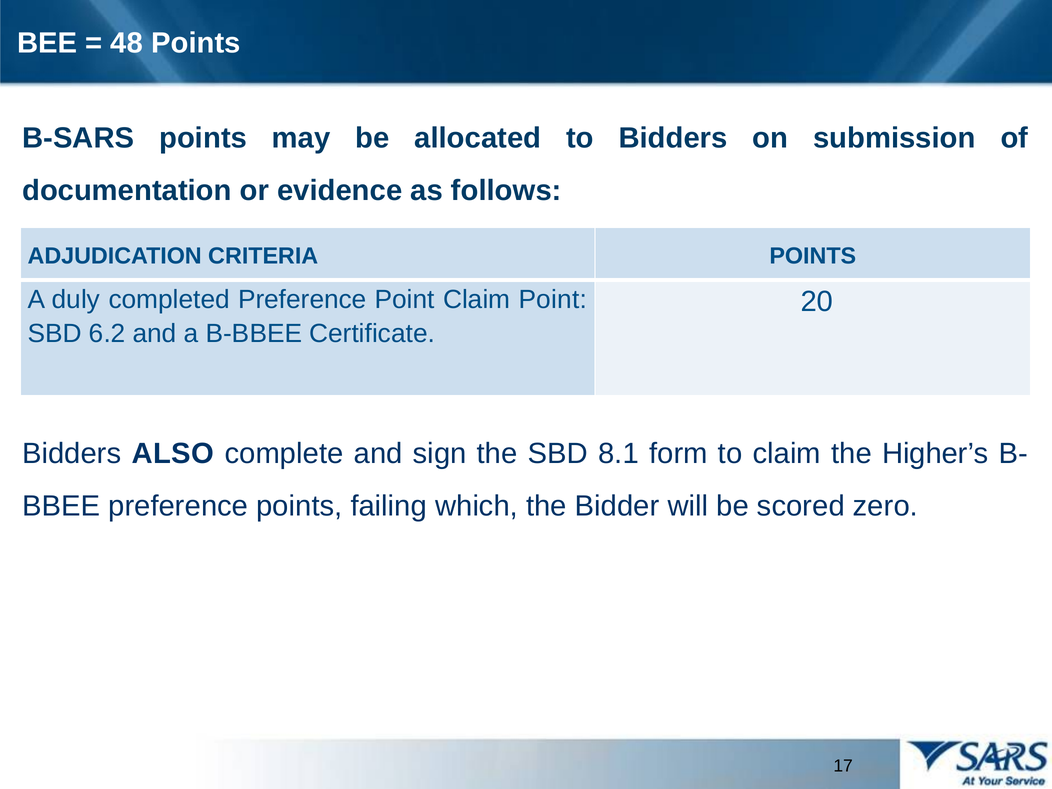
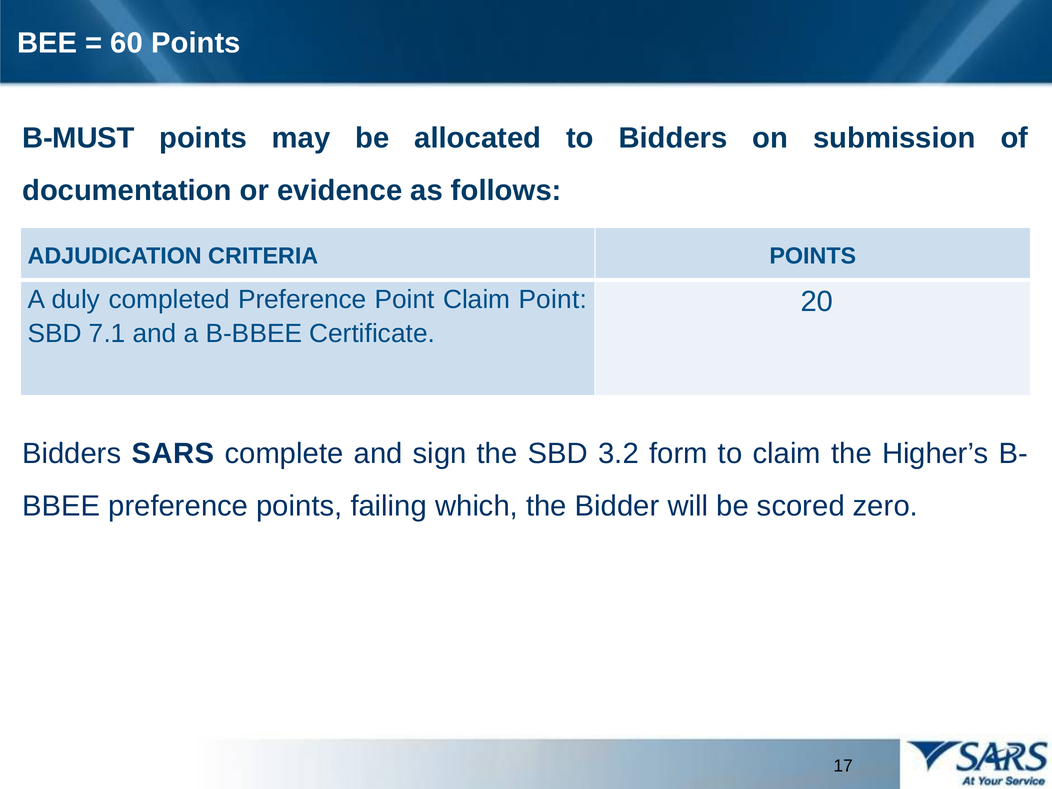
48: 48 -> 60 (127, 43)
B-SARS: B-SARS -> B-MUST (78, 138)
6.2: 6.2 -> 7.1 (107, 333)
ALSO: ALSO -> SARS (173, 454)
8.1: 8.1 -> 3.2 (618, 454)
